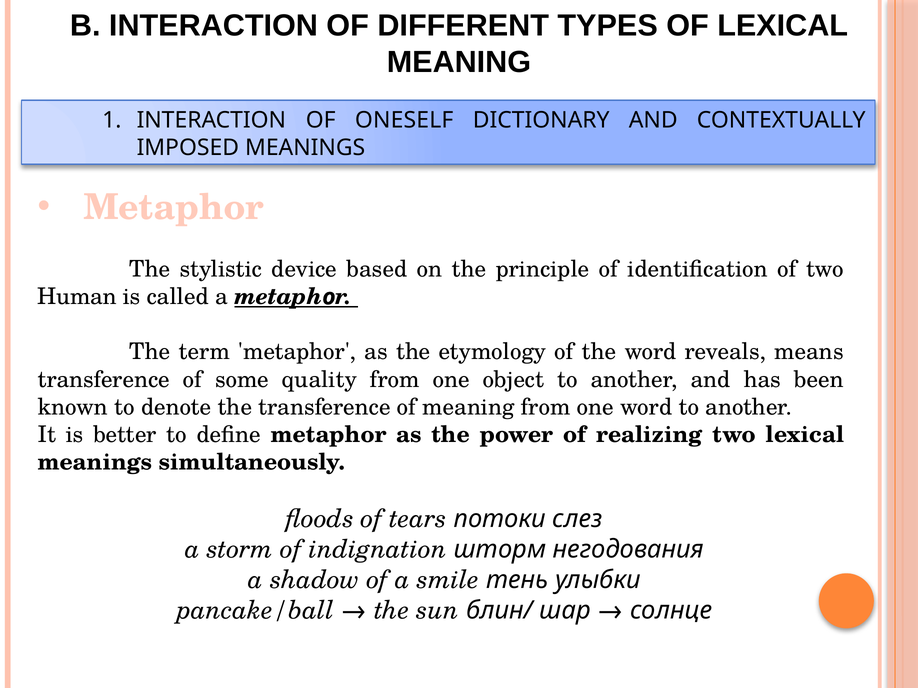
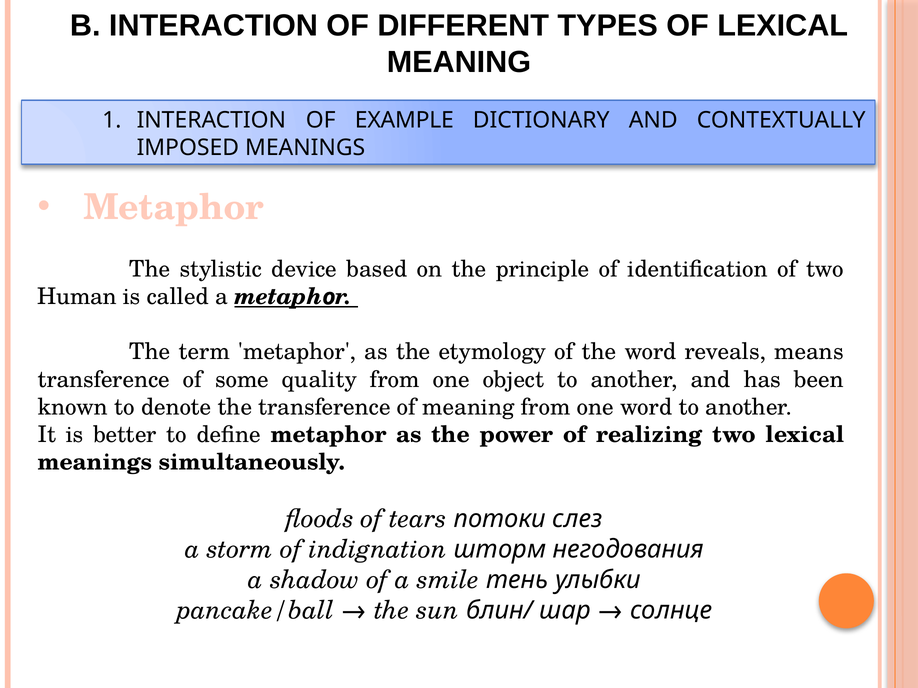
ONESELF: ONESELF -> EXAMPLE (404, 120)
